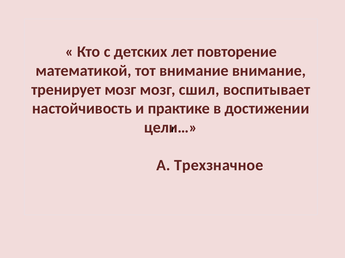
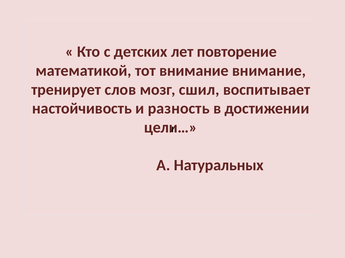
тренирует мозг: мозг -> слов (120, 90)
практике: практике -> разность (179, 109)
Трехзначное: Трехзначное -> Натуральных (219, 166)
